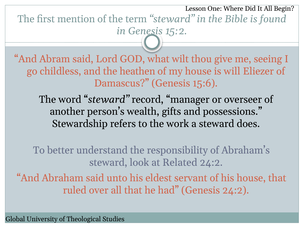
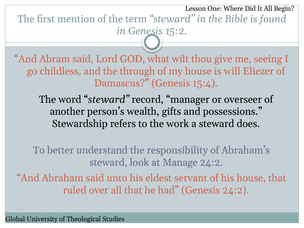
heathen: heathen -> through (137, 71)
15:6: 15:6 -> 15:4 (205, 83)
Related: Related -> Manage (180, 162)
